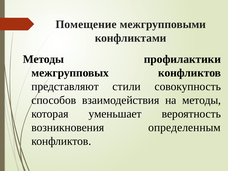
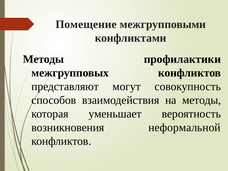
стили: стили -> могут (127, 86)
определенным: определенным -> неформальной (184, 127)
